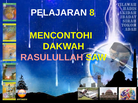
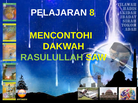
RASULULLAH colour: pink -> light green (52, 58)
